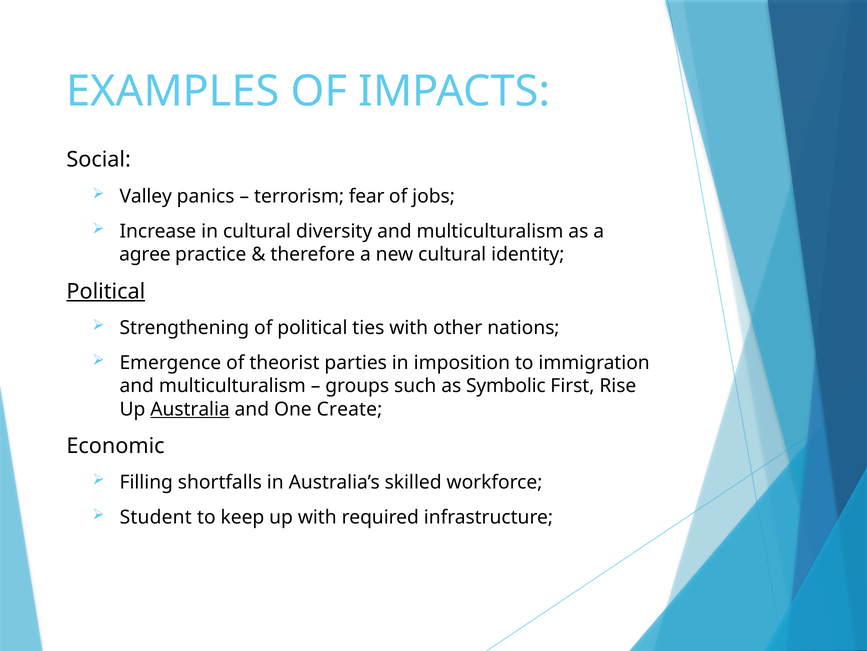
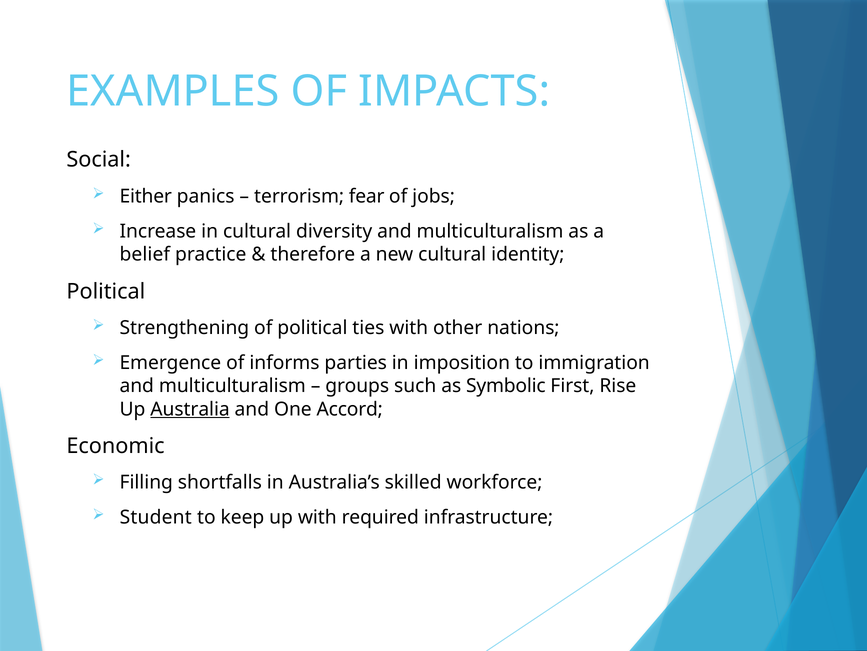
Valley: Valley -> Either (146, 196)
agree: agree -> belief (145, 254)
Political underline: present -> none (106, 291)
theorist: theorist -> informs (284, 363)
Create: Create -> Accord (350, 409)
